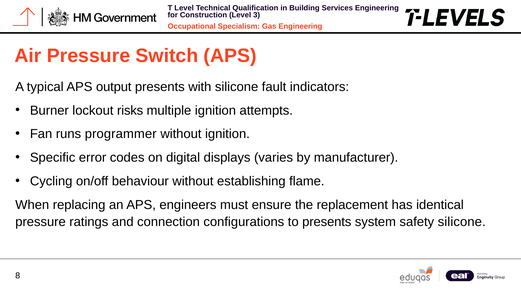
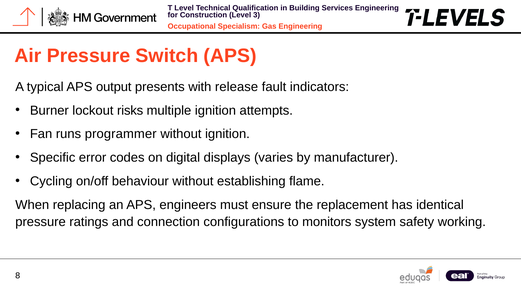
with silicone: silicone -> release (237, 87)
to presents: presents -> monitors (327, 222)
safety silicone: silicone -> working (462, 222)
